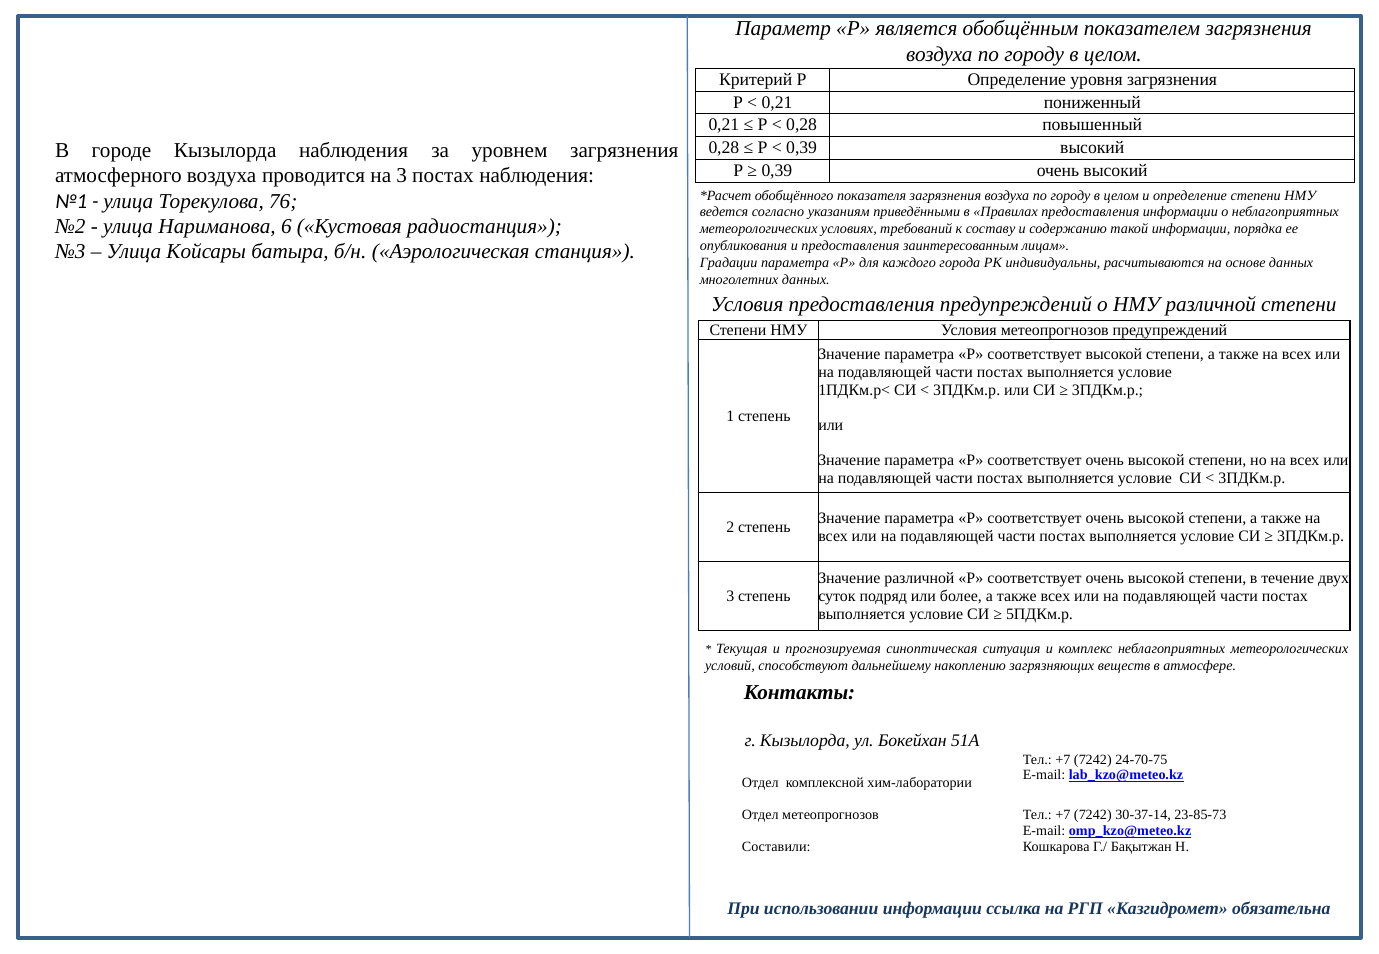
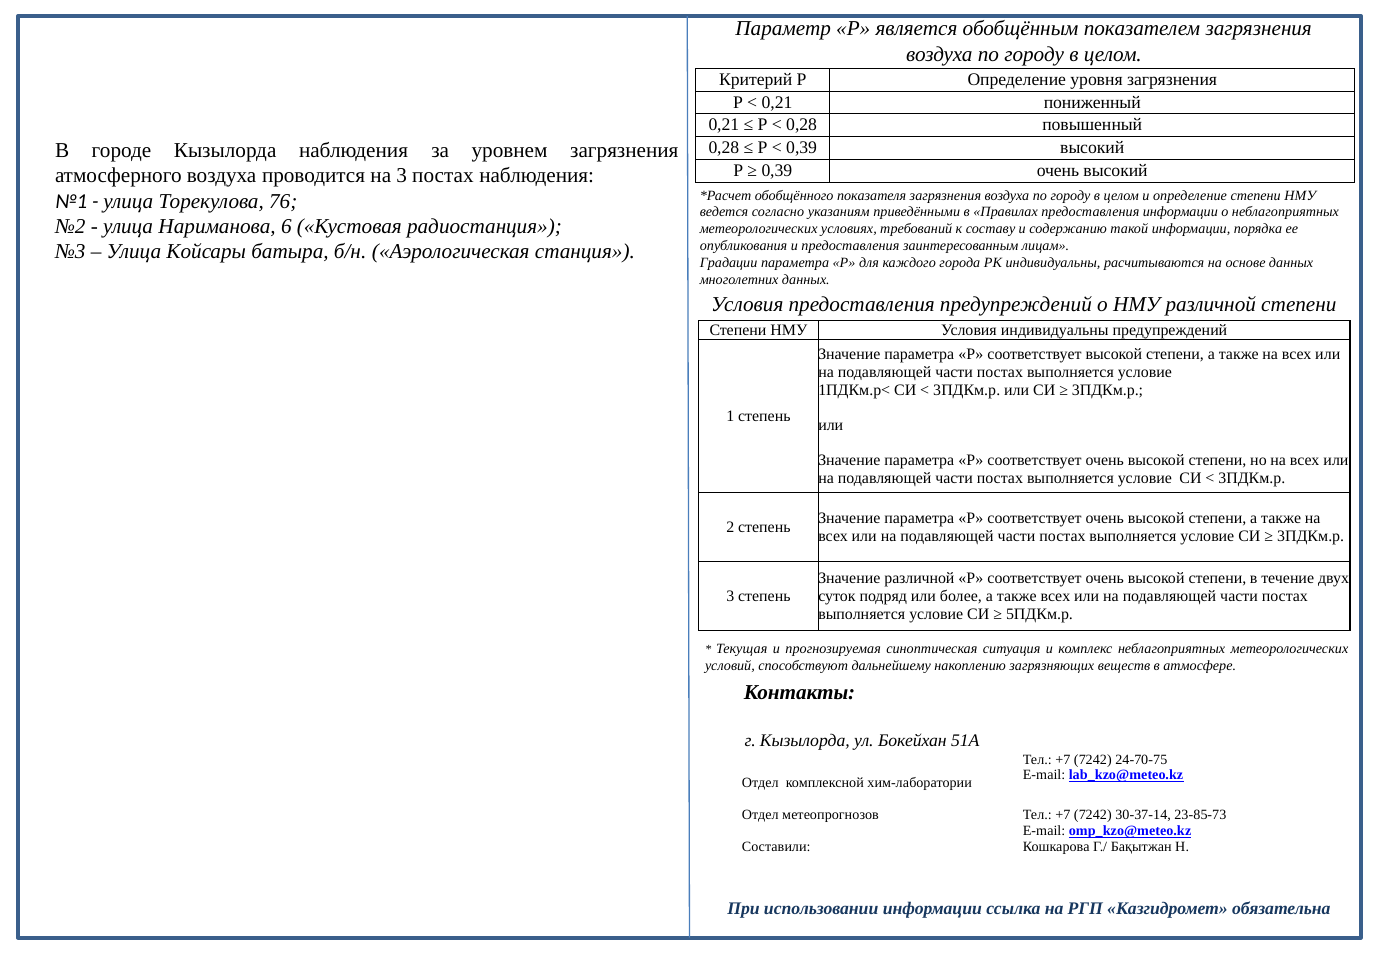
Условия метеопрогнозов: метеопрогнозов -> индивидуальны (1055, 330)
